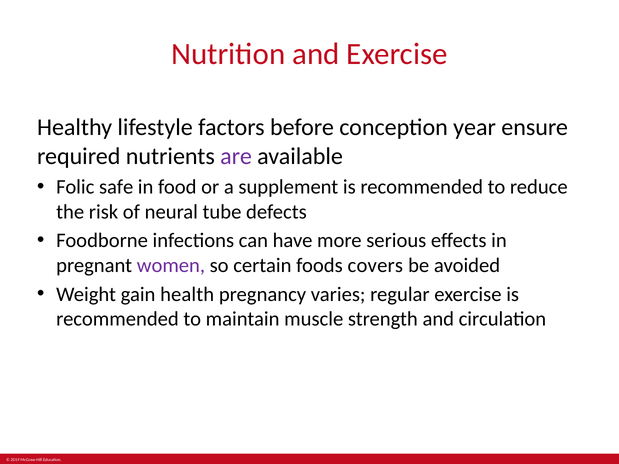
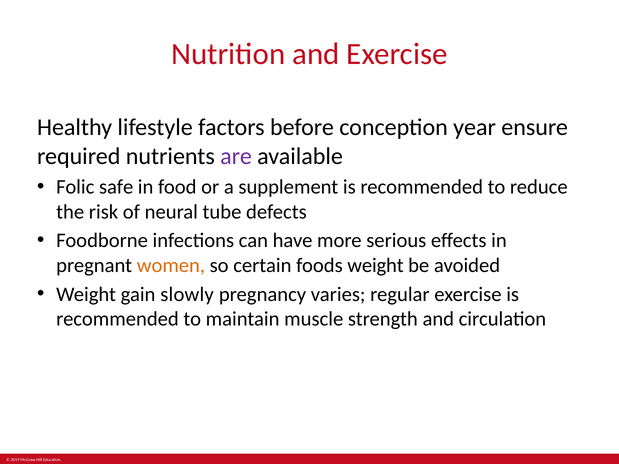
women colour: purple -> orange (171, 266)
foods covers: covers -> weight (376, 266)
health: health -> slowly (187, 294)
